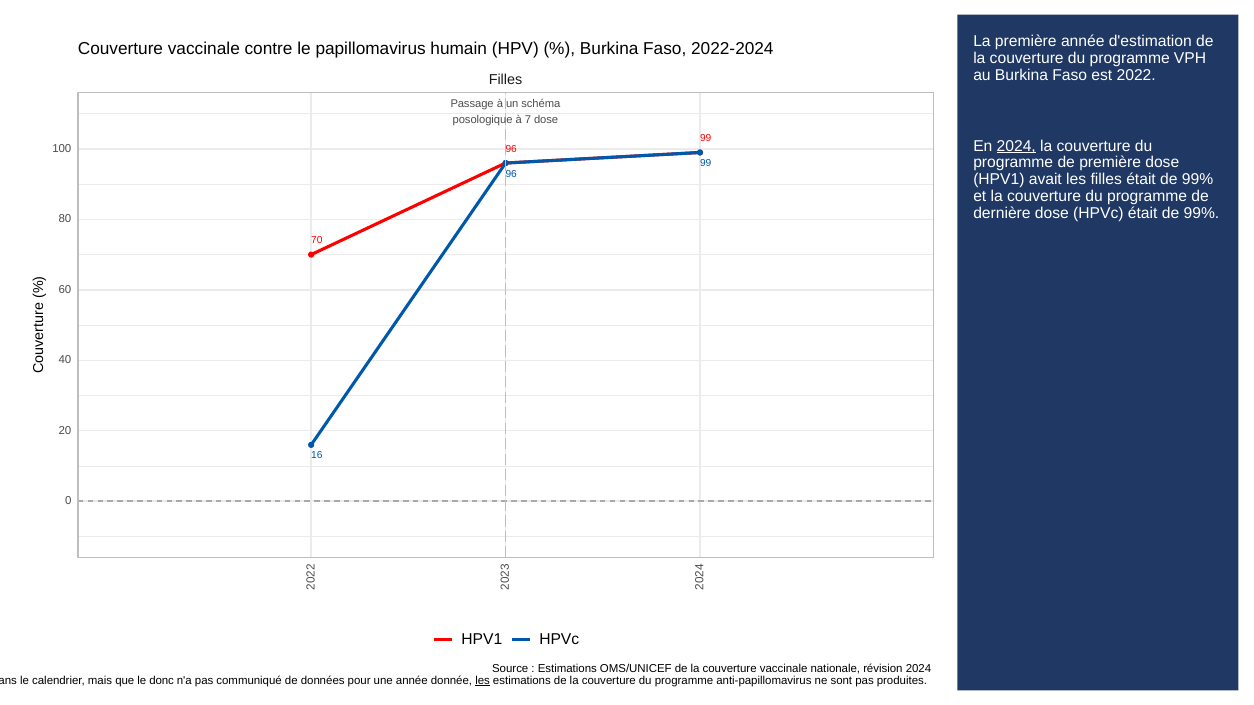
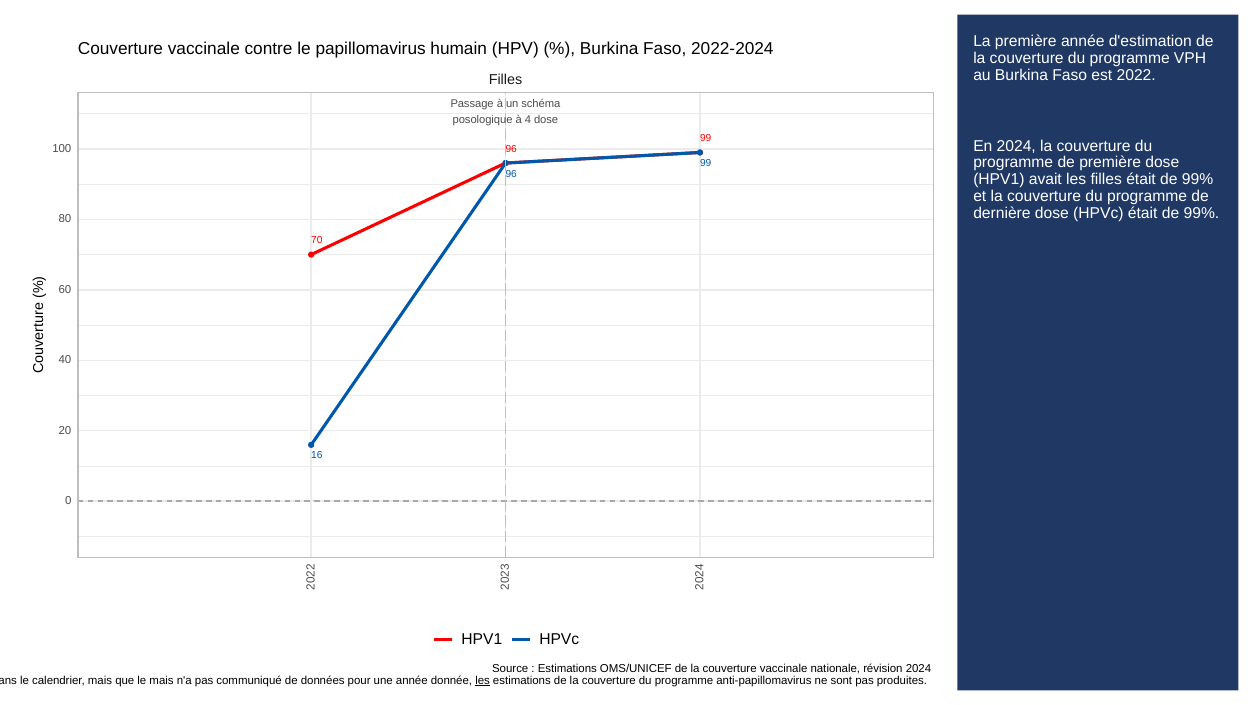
à 7: 7 -> 4 (528, 120)
2024 underline: present -> none (1016, 146)
le donc: donc -> mais (162, 681)
